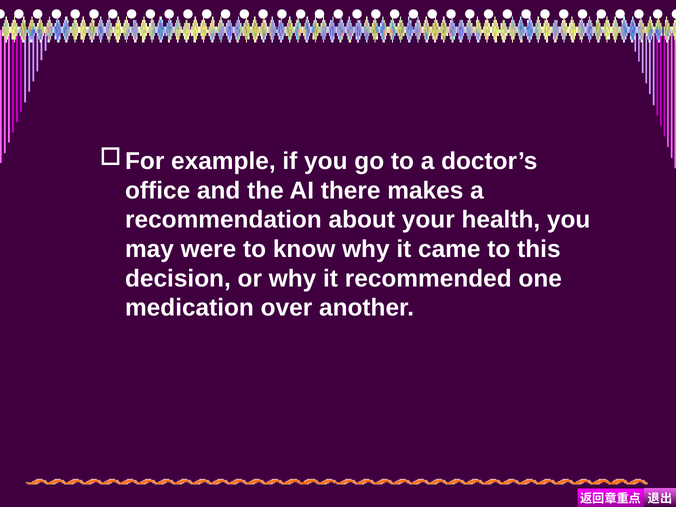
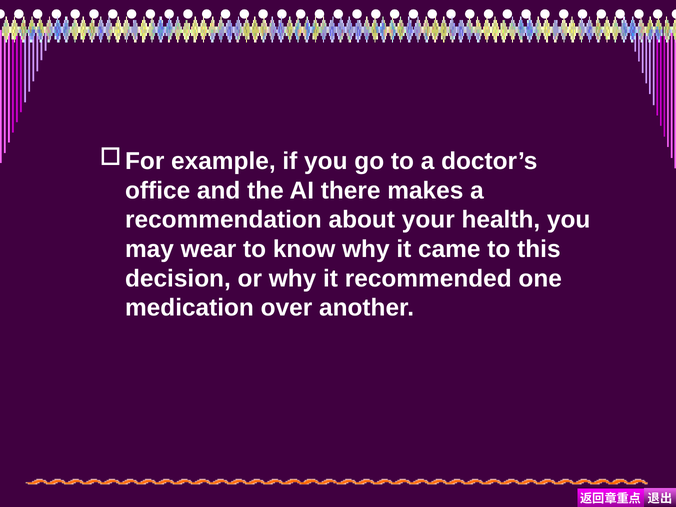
were: were -> wear (208, 249)
